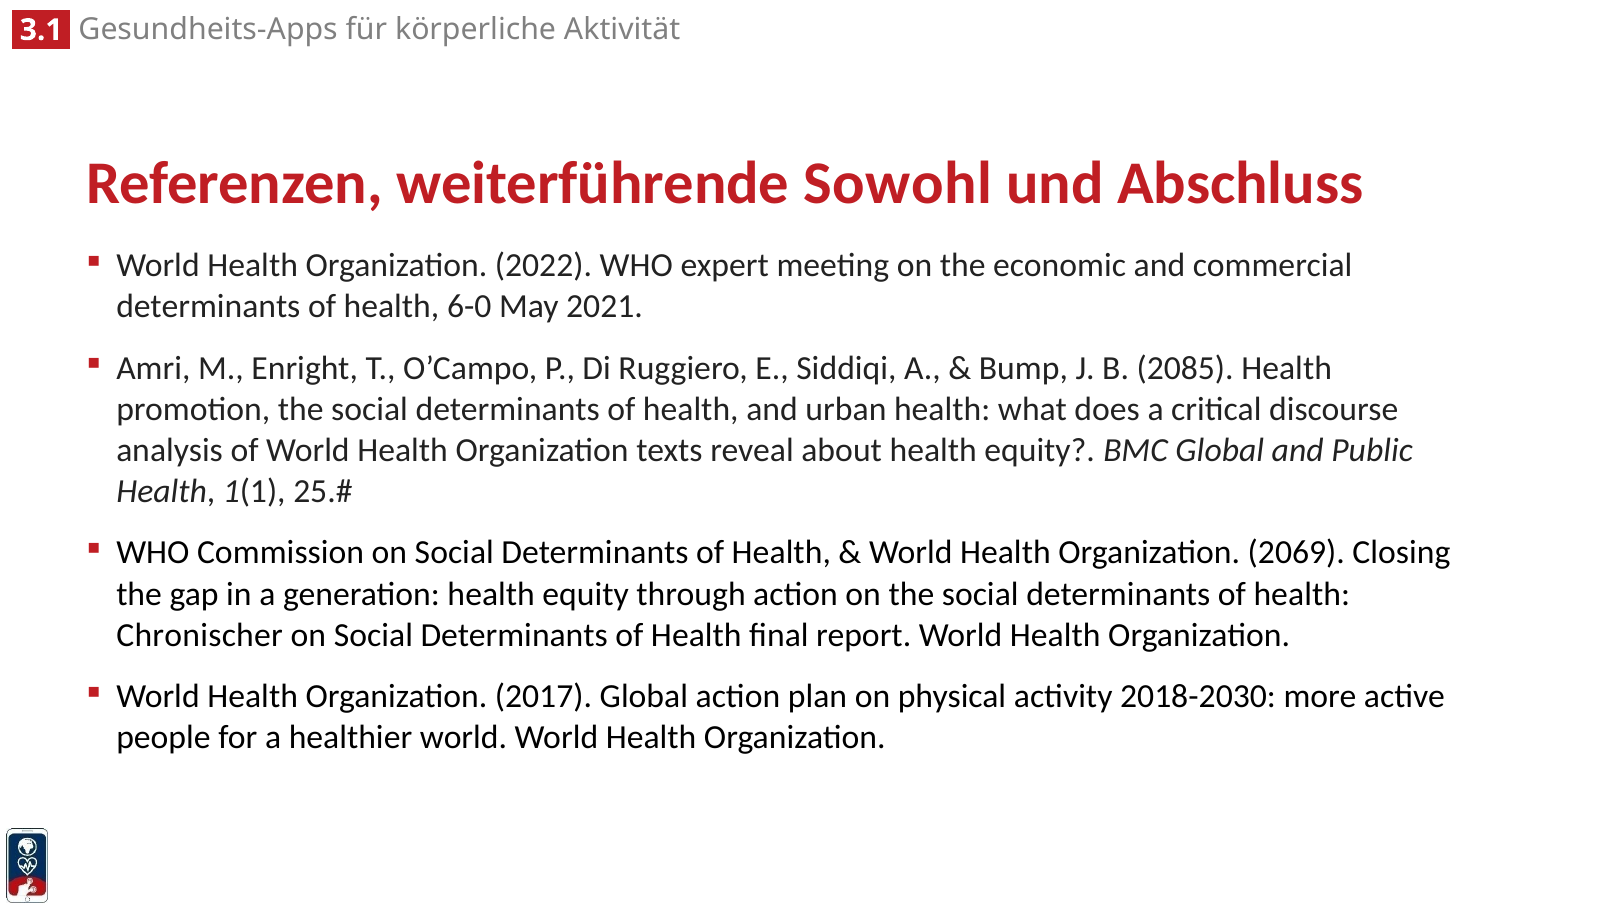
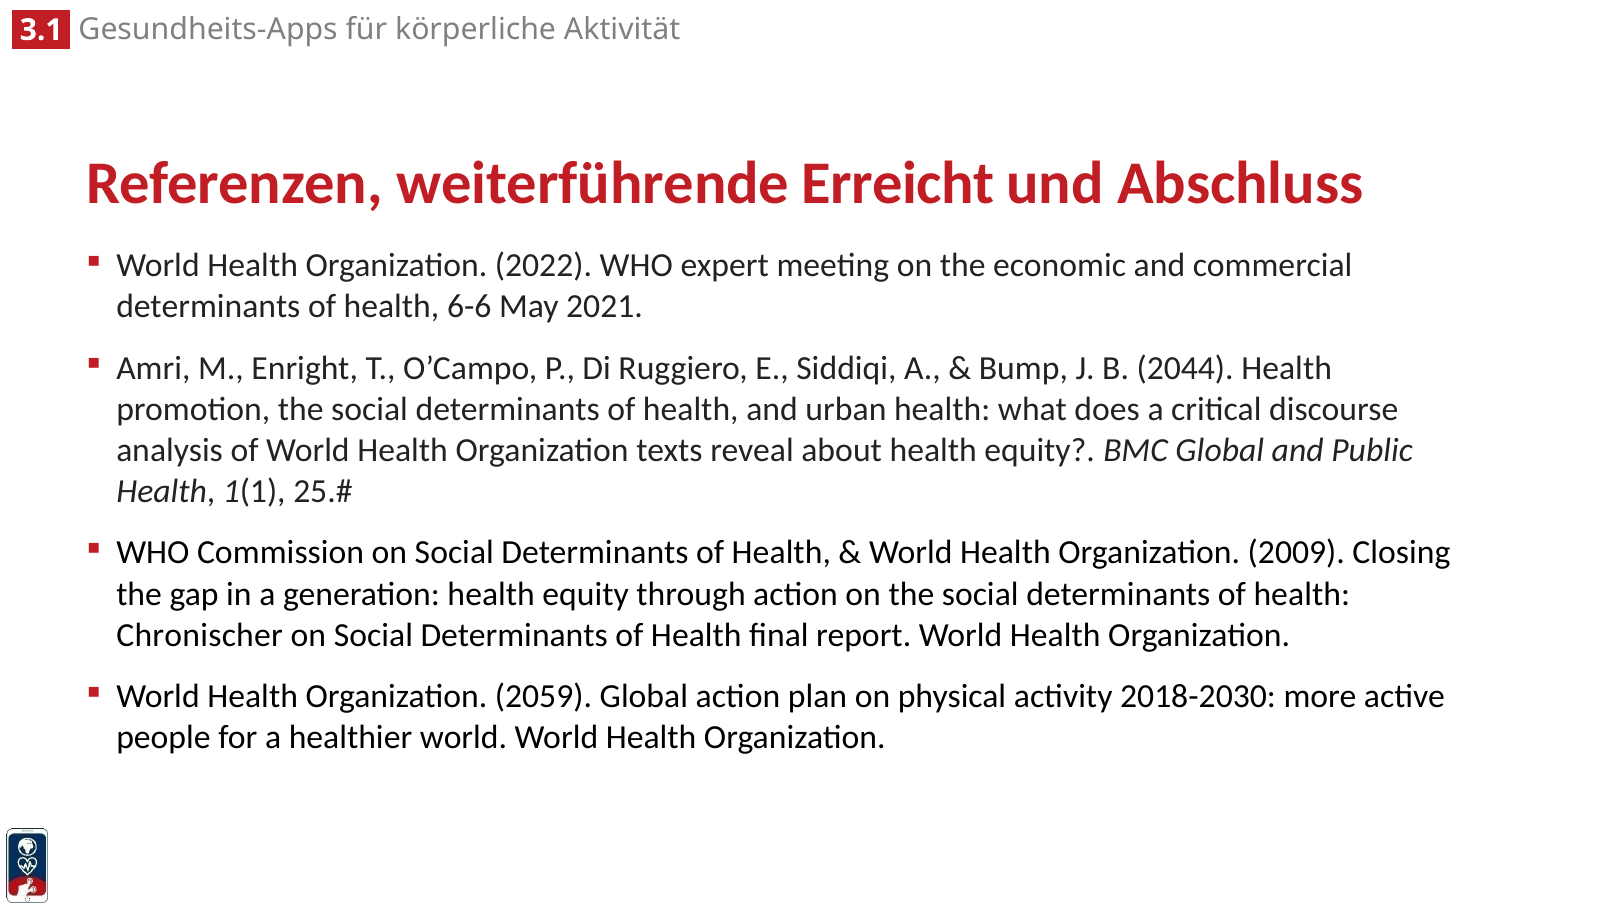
Sowohl: Sowohl -> Erreicht (898, 183)
6-0: 6-0 -> 6-6 (469, 307)
2085: 2085 -> 2044 (1185, 368)
2069: 2069 -> 2009 (1296, 553)
2017: 2017 -> 2059 (543, 697)
